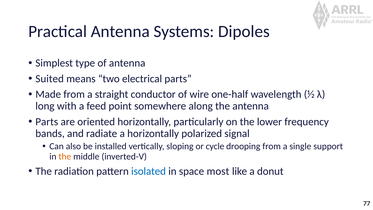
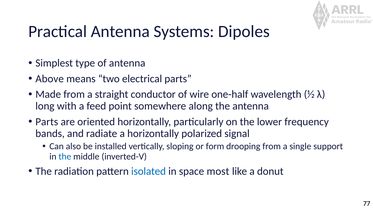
Suited: Suited -> Above (50, 79)
cycle: cycle -> form (215, 146)
the colour: orange -> blue (65, 156)
